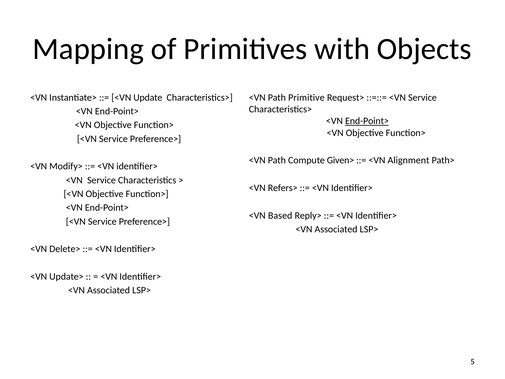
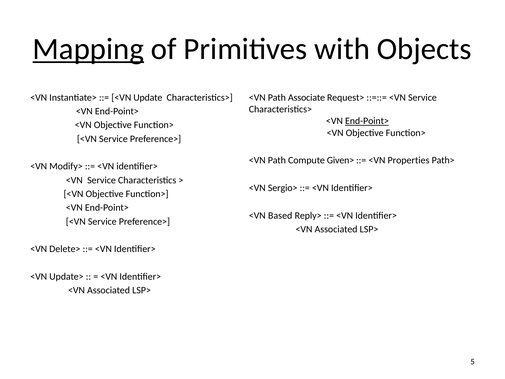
Mapping underline: none -> present (88, 49)
Primitive: Primitive -> Associate (307, 97)
Alignment: Alignment -> Properties (409, 160)
Refers>: Refers> -> Sergio> (283, 188)
